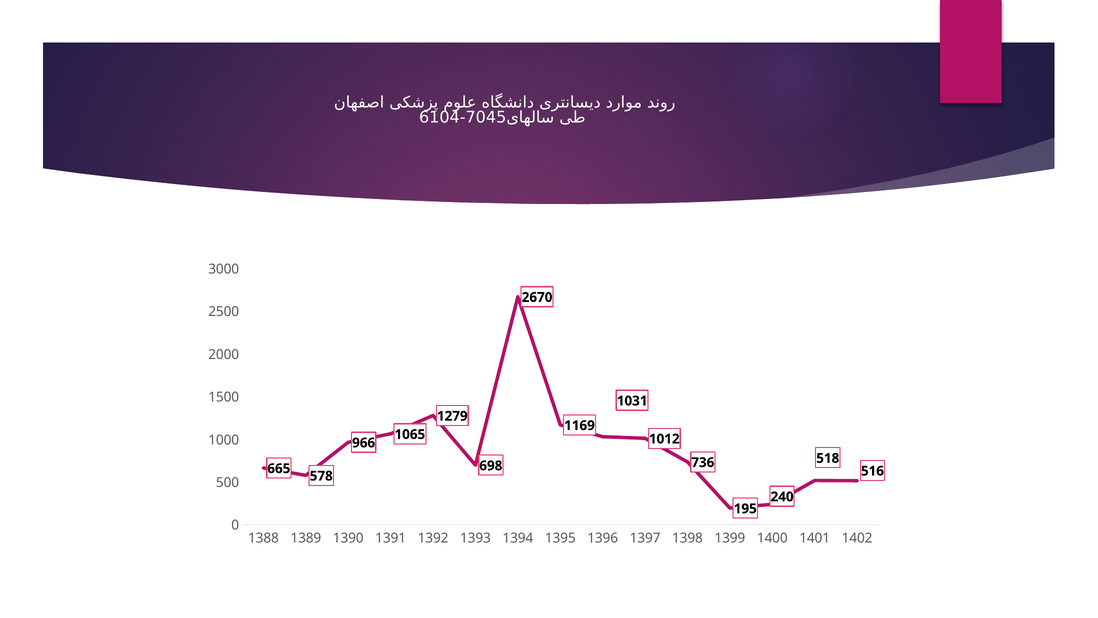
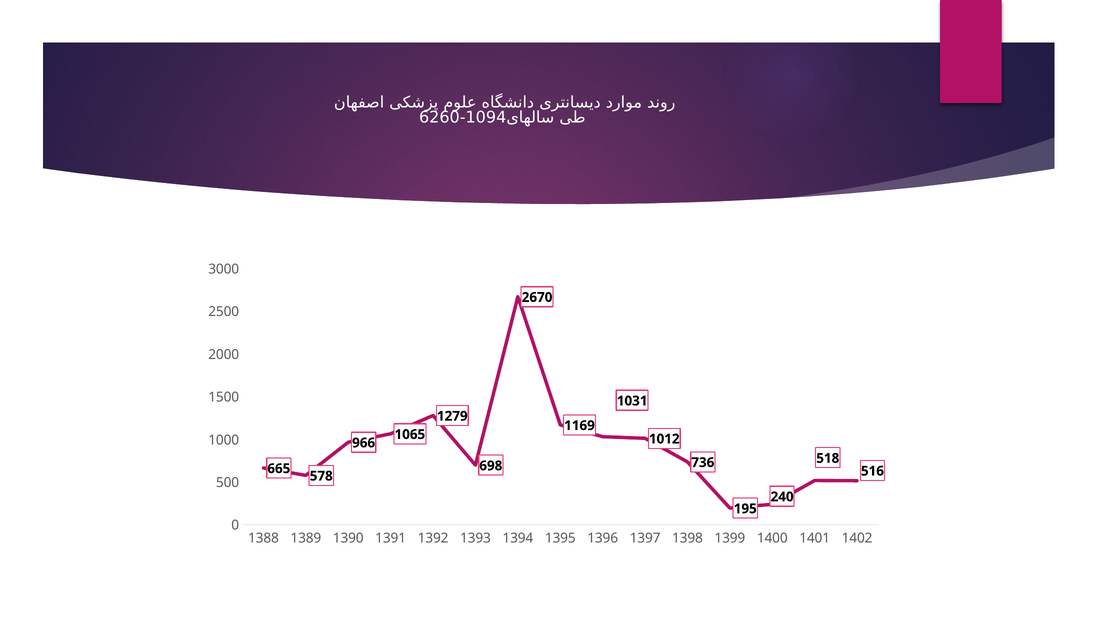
6104: 6104 -> 6260 (439, 117)
7045: 7045 -> 1094 (486, 117)
